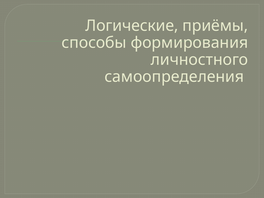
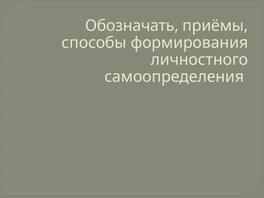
Логические: Логические -> Обозначать (132, 26)
